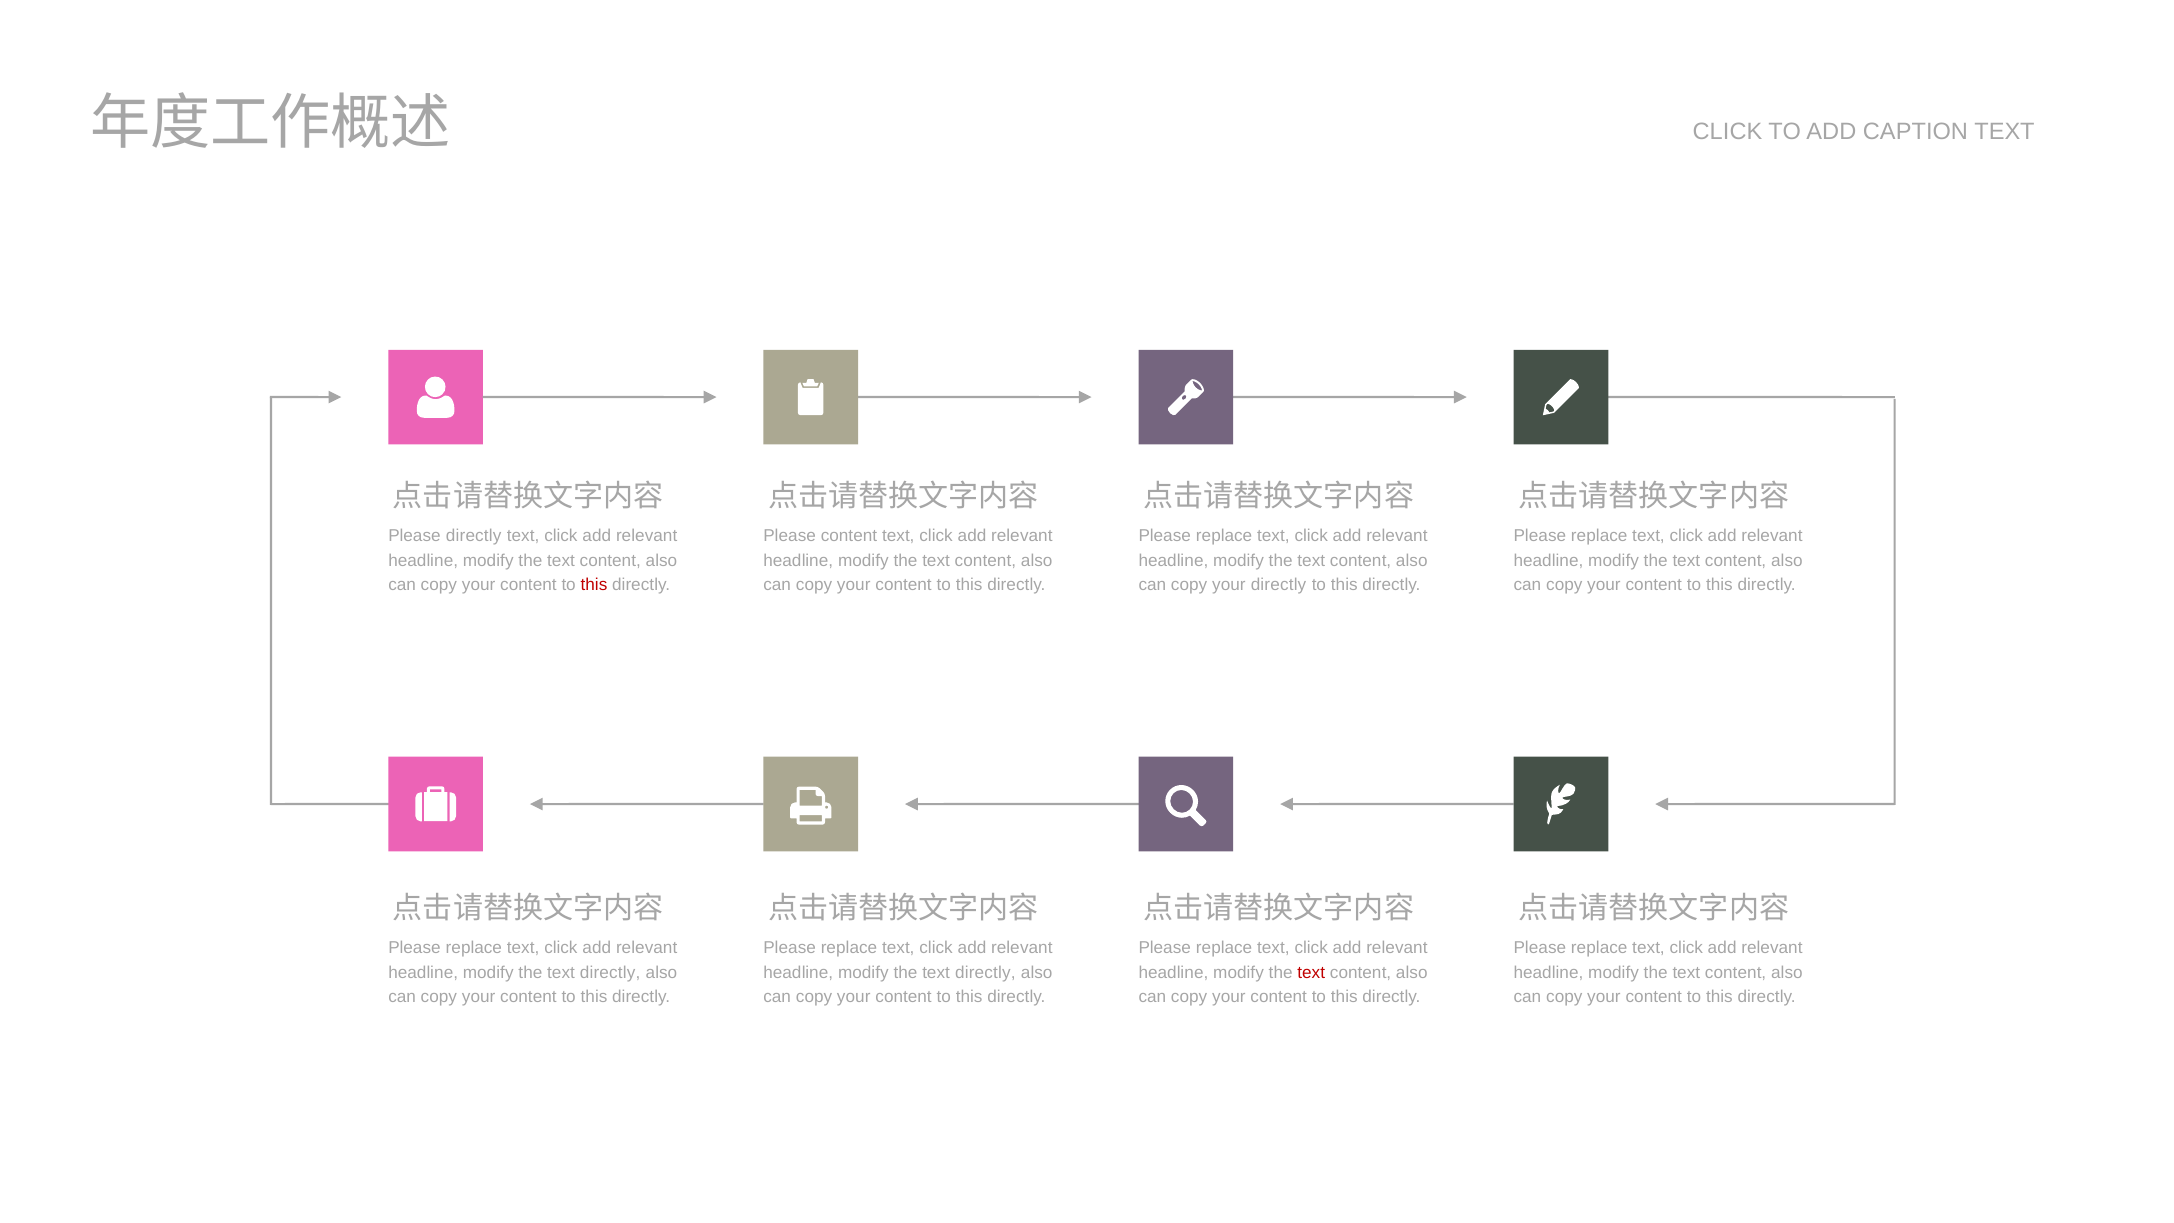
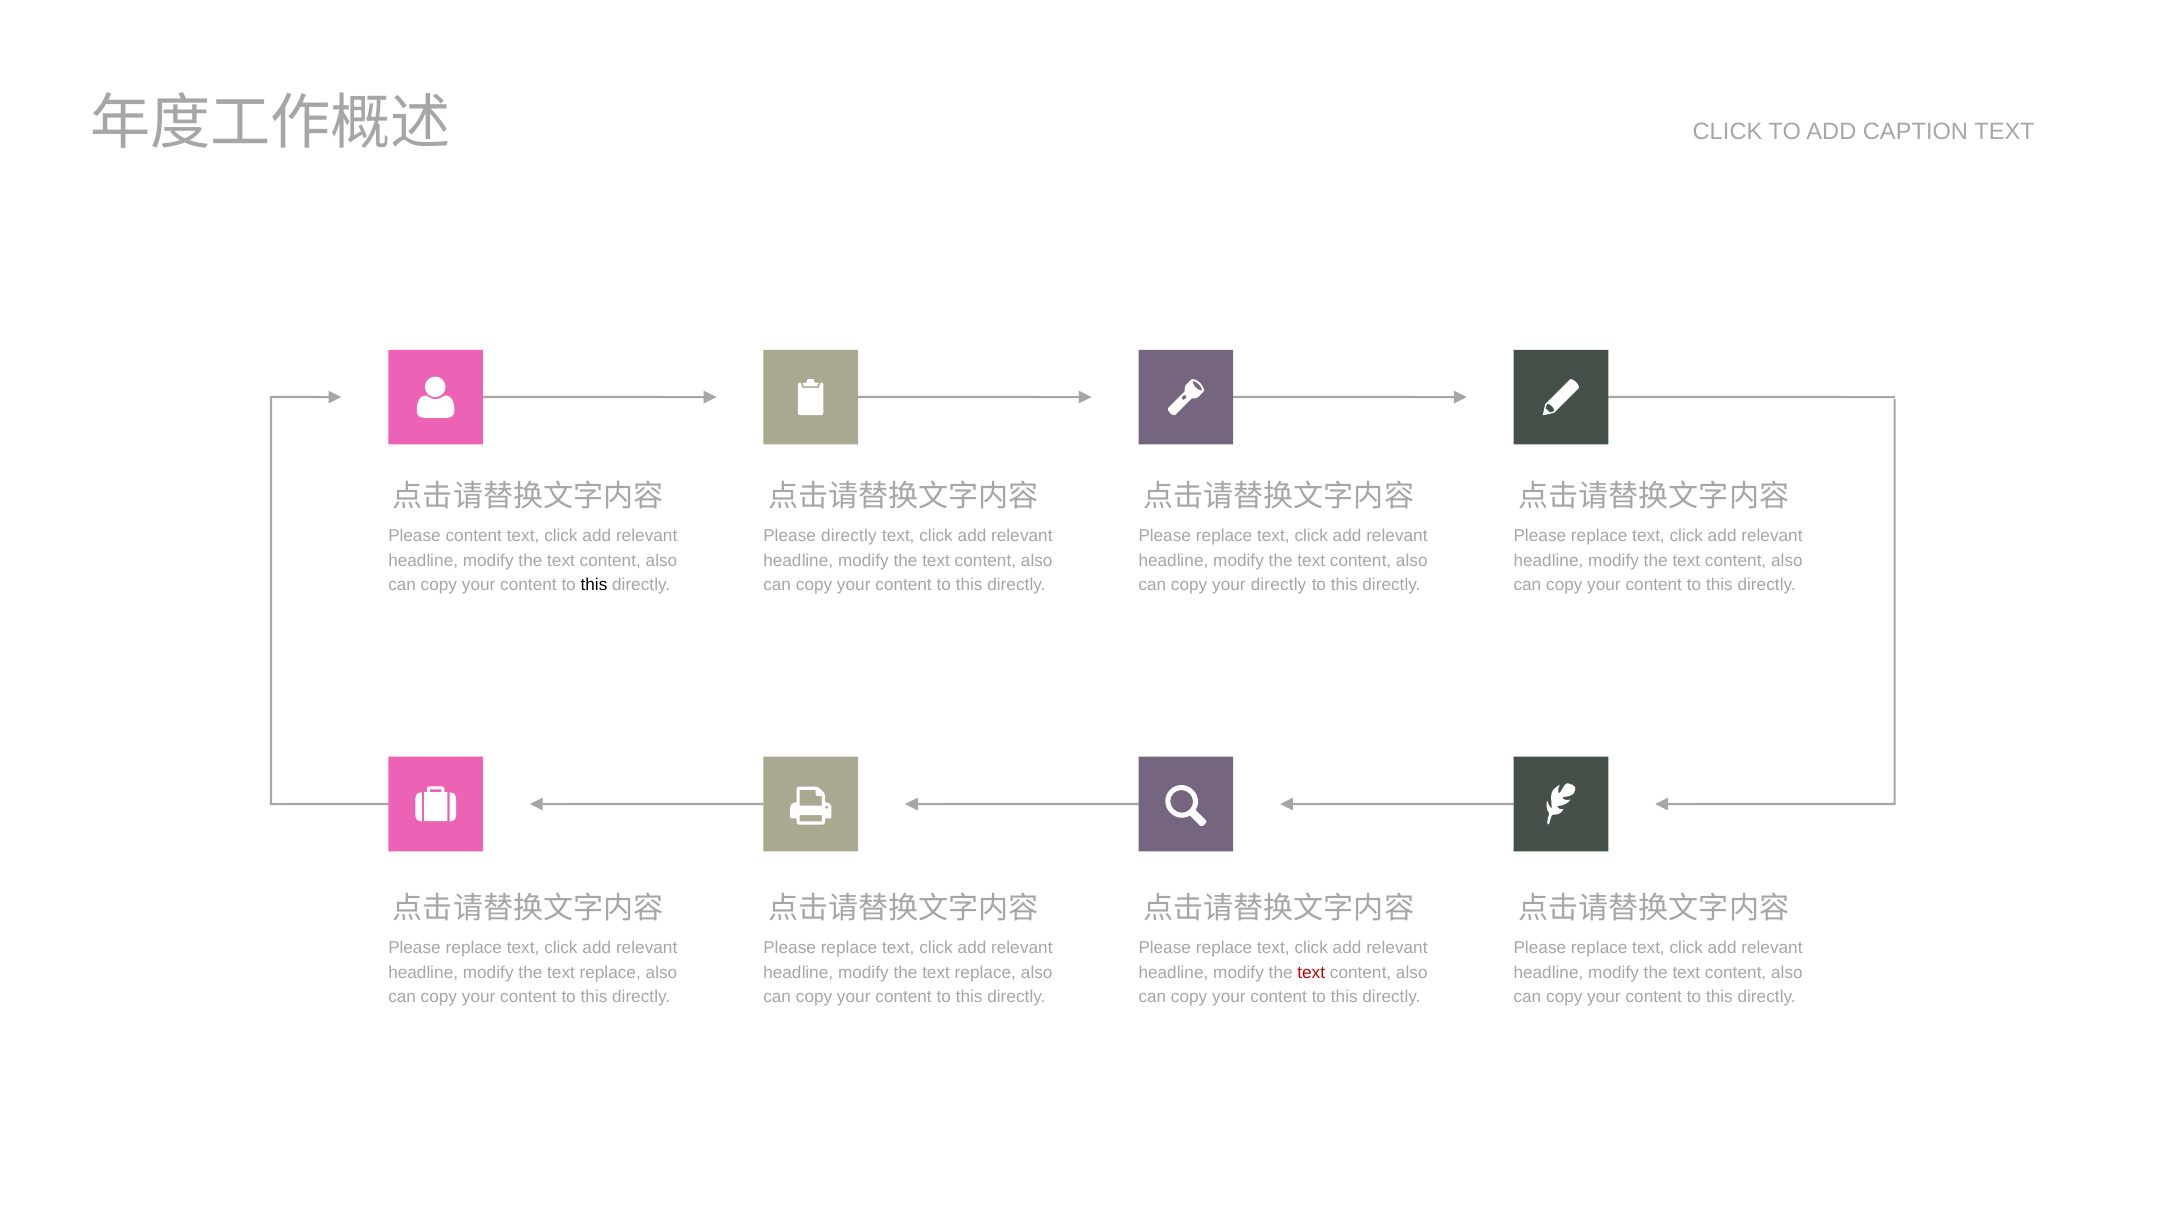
Please directly: directly -> content (474, 536)
Please content: content -> directly (849, 536)
this colour: red -> black (594, 585)
directly: directly -> replace (610, 972)
directly: directly -> replace (985, 972)
